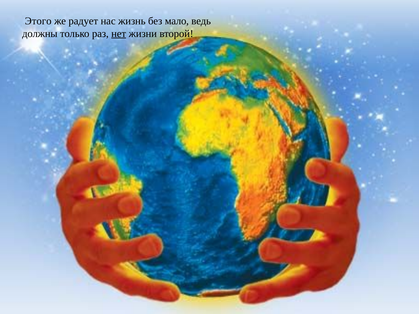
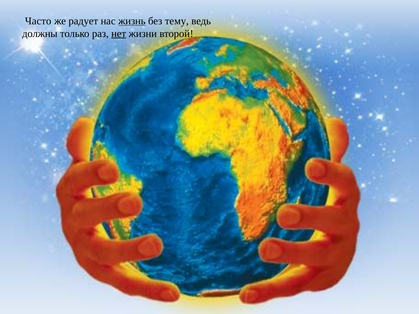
Этого: Этого -> Часто (38, 21)
жизнь underline: none -> present (132, 21)
мало: мало -> тему (177, 21)
